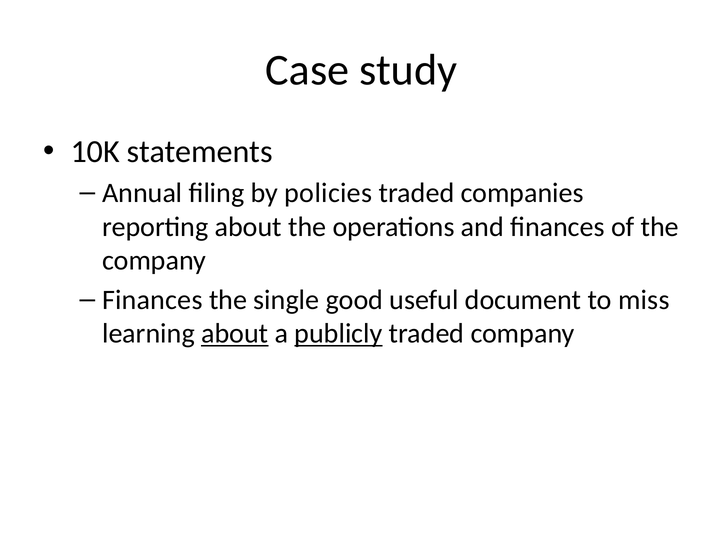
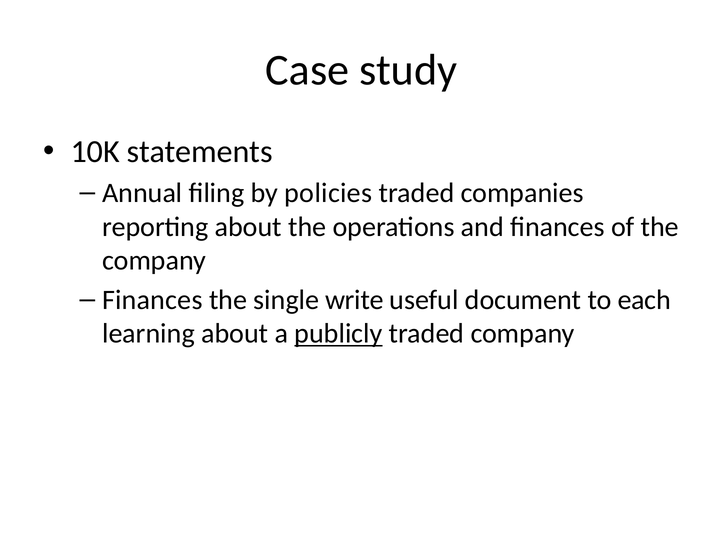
good: good -> write (354, 300)
miss: miss -> each (644, 300)
about underline: present -> none (235, 334)
